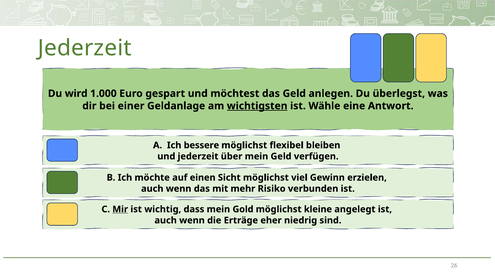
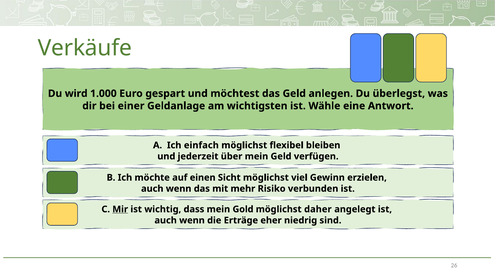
Jederzeit: Jederzeit -> Verkäufe (85, 48)
wichtigsten underline: present -> none (257, 106)
bessere: bessere -> einfach (201, 145)
kleine: kleine -> daher (318, 210)
